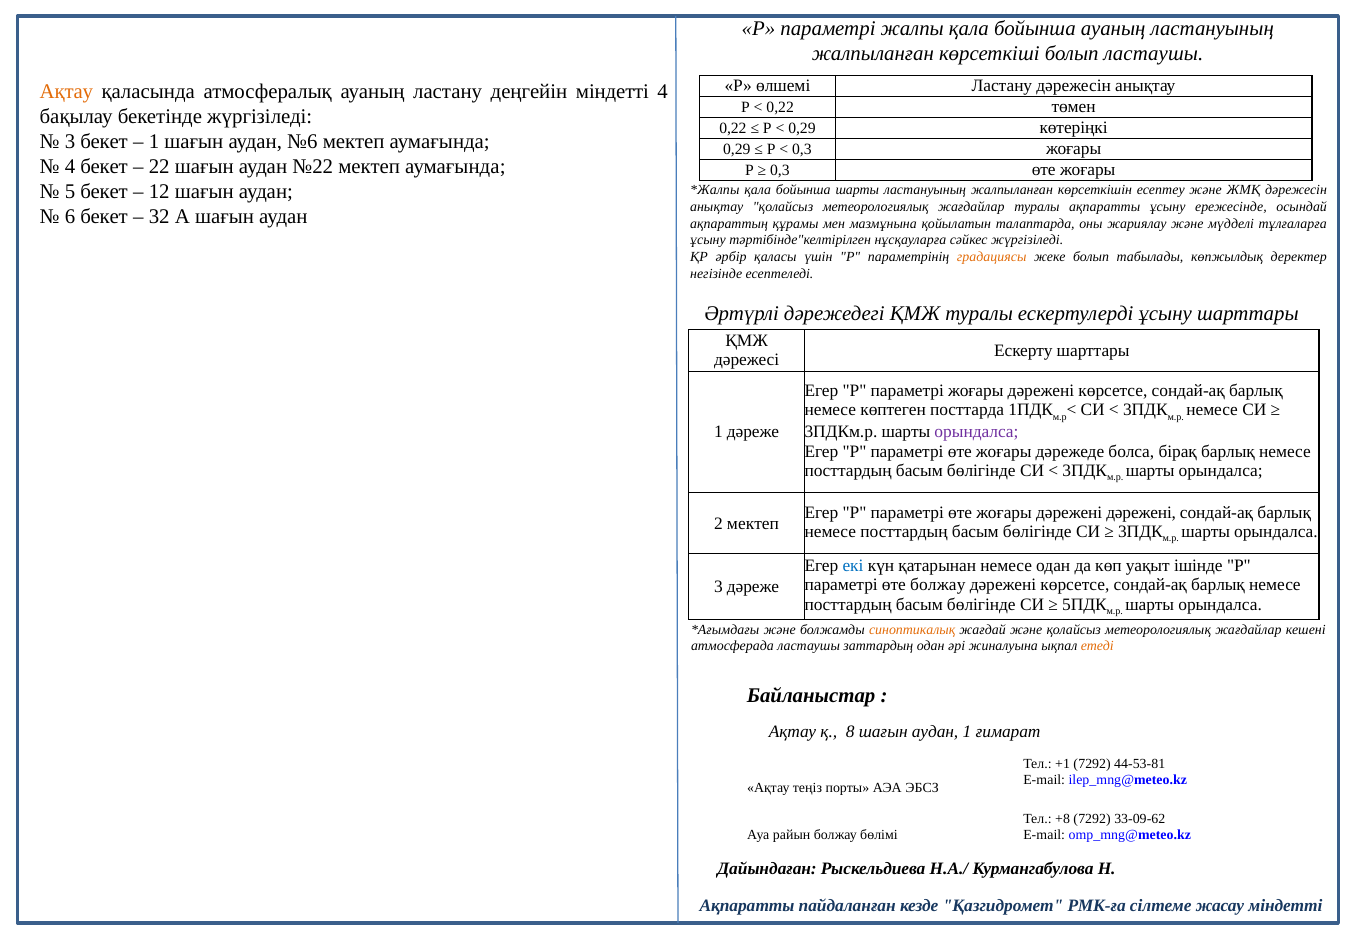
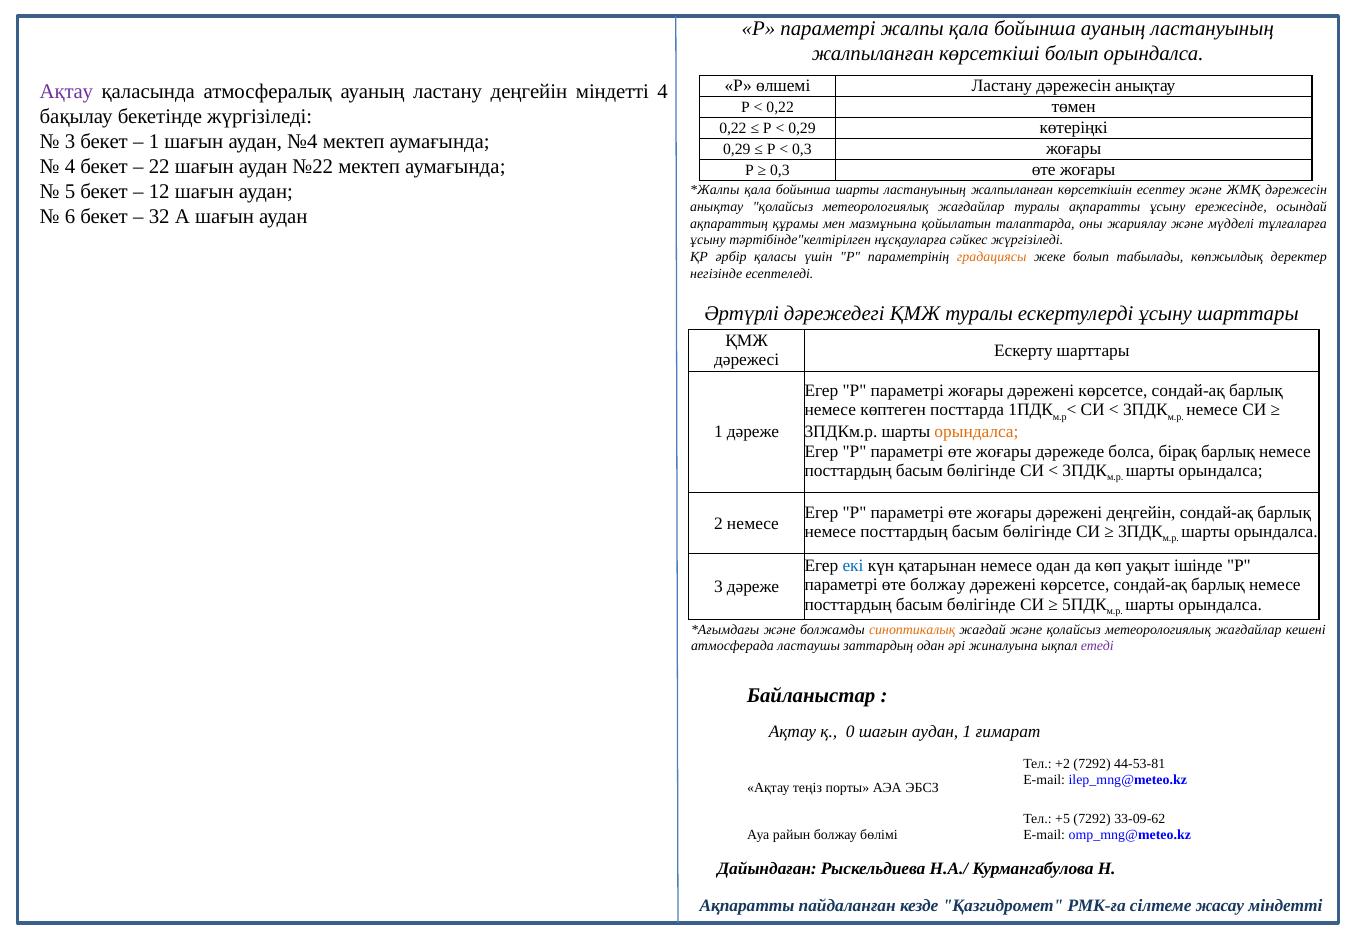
болып ластаушы: ластаушы -> орындалса (1154, 54)
Ақтау colour: orange -> purple (66, 92)
№6: №6 -> №4 (302, 142)
орындалса colour: purple -> orange (976, 432)
дәрежені дәрежені: дәрежені -> деңгейін (1141, 512)
2 мектеп: мектеп -> немесе (753, 523)
етеді colour: orange -> purple (1097, 646)
8: 8 -> 0 (850, 732)
+1: +1 -> +2 (1063, 764)
+8: +8 -> +5 (1063, 819)
